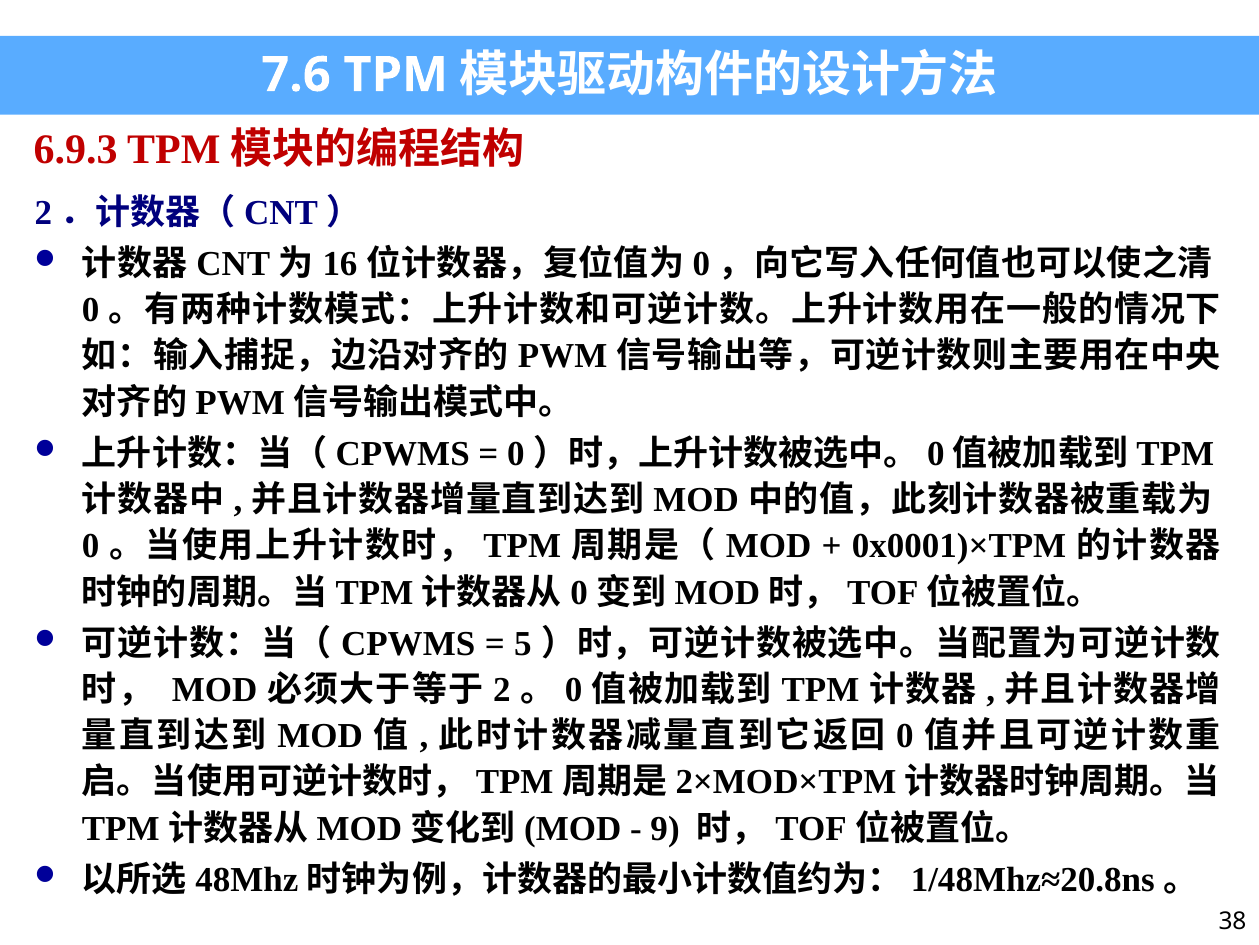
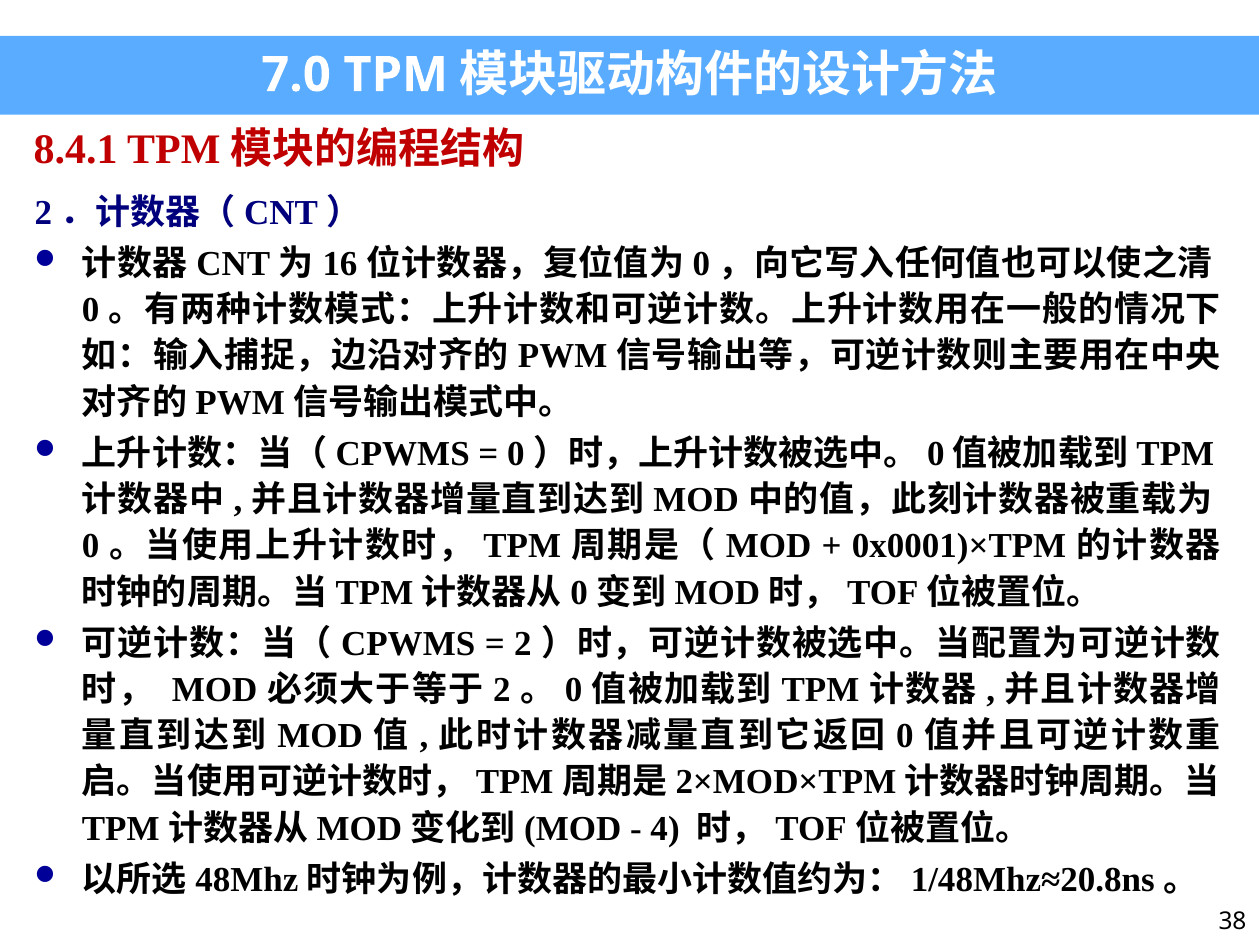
7.6: 7.6 -> 7.0 (296, 75)
6.9.3: 6.9.3 -> 8.4.1 (76, 149)
5: 5 -> 2 (523, 643)
9: 9 -> 4 (665, 828)
